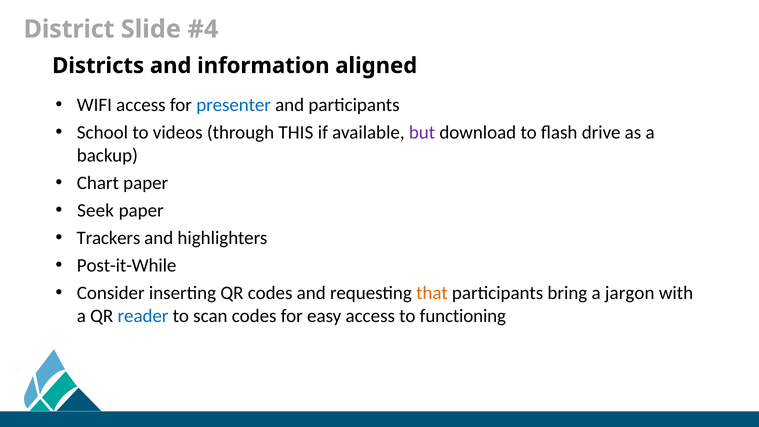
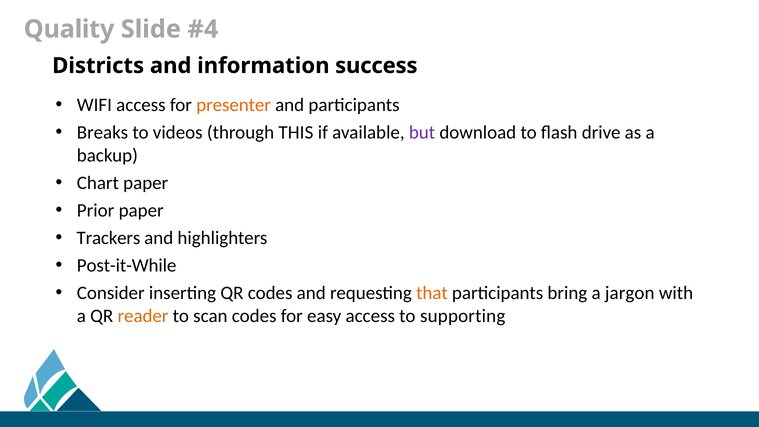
District: District -> Quality (69, 29)
aligned: aligned -> success (376, 66)
presenter colour: blue -> orange (234, 105)
School: School -> Breaks (103, 133)
Seek: Seek -> Prior (96, 210)
reader colour: blue -> orange (143, 316)
functioning: functioning -> supporting (463, 316)
